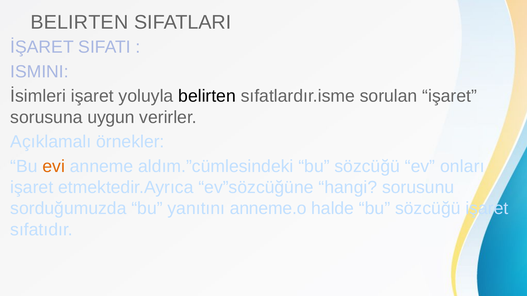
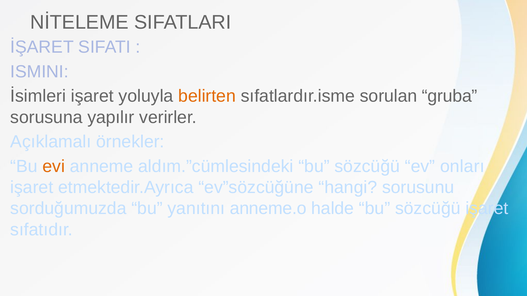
BELIRTEN: BELIRTEN -> NİTELEME (79, 22)
belirten colour: black -> orange (207, 96)
sorulan işaret: işaret -> gruba (450, 96)
uygun: uygun -> yapılır (111, 117)
